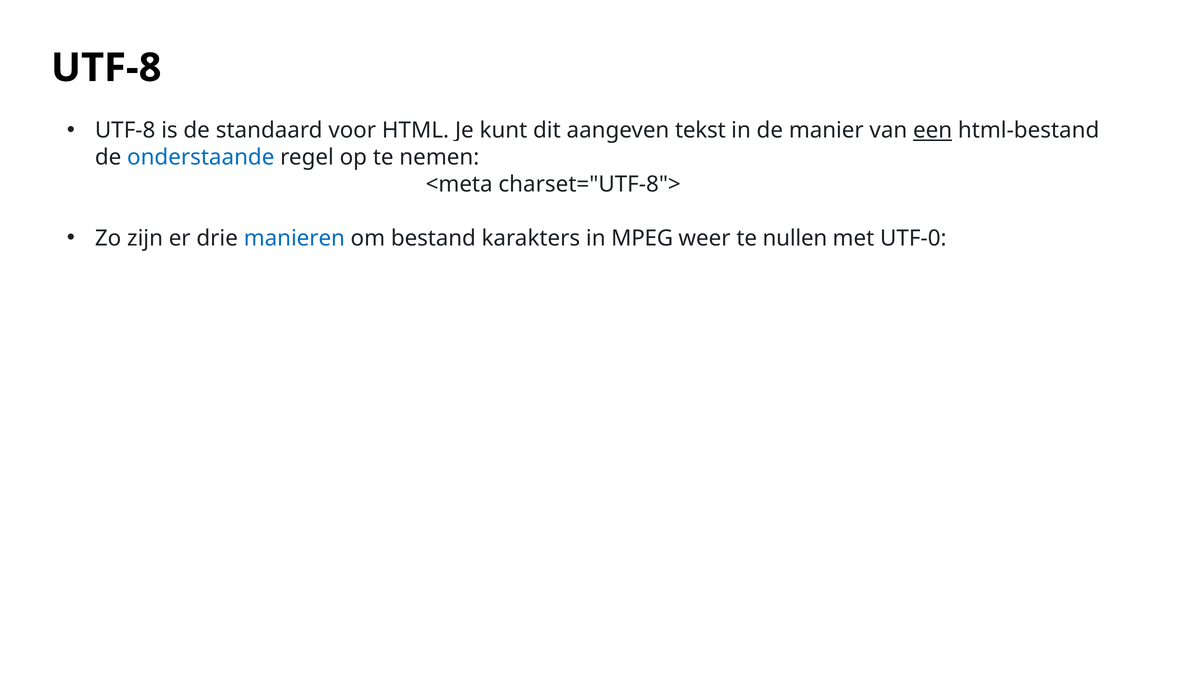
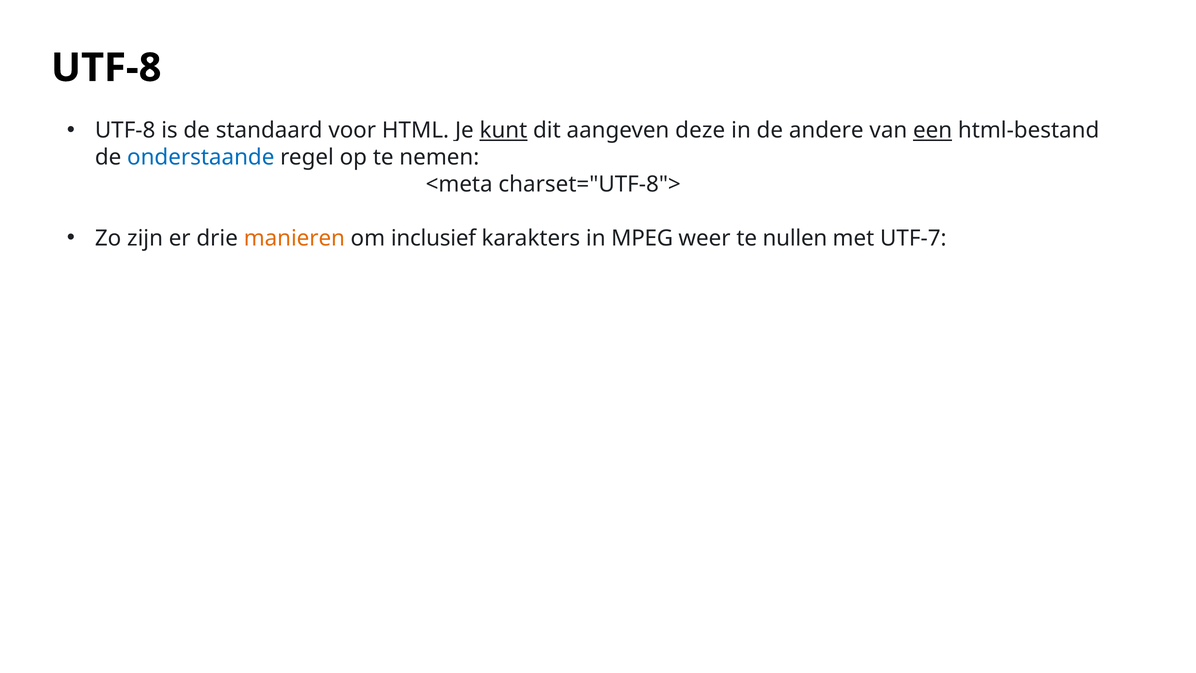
kunt underline: none -> present (503, 131)
tekst: tekst -> deze (700, 131)
manier: manier -> andere (826, 131)
manieren colour: blue -> orange (294, 238)
bestand: bestand -> inclusief (433, 238)
UTF-0: UTF-0 -> UTF-7 (913, 238)
